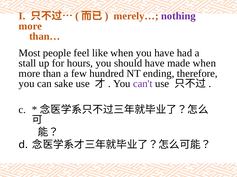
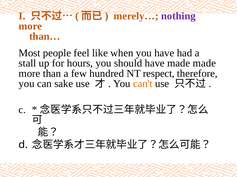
made when: when -> made (204, 63)
ending: ending -> respect (159, 74)
can't colour: purple -> orange (143, 84)
